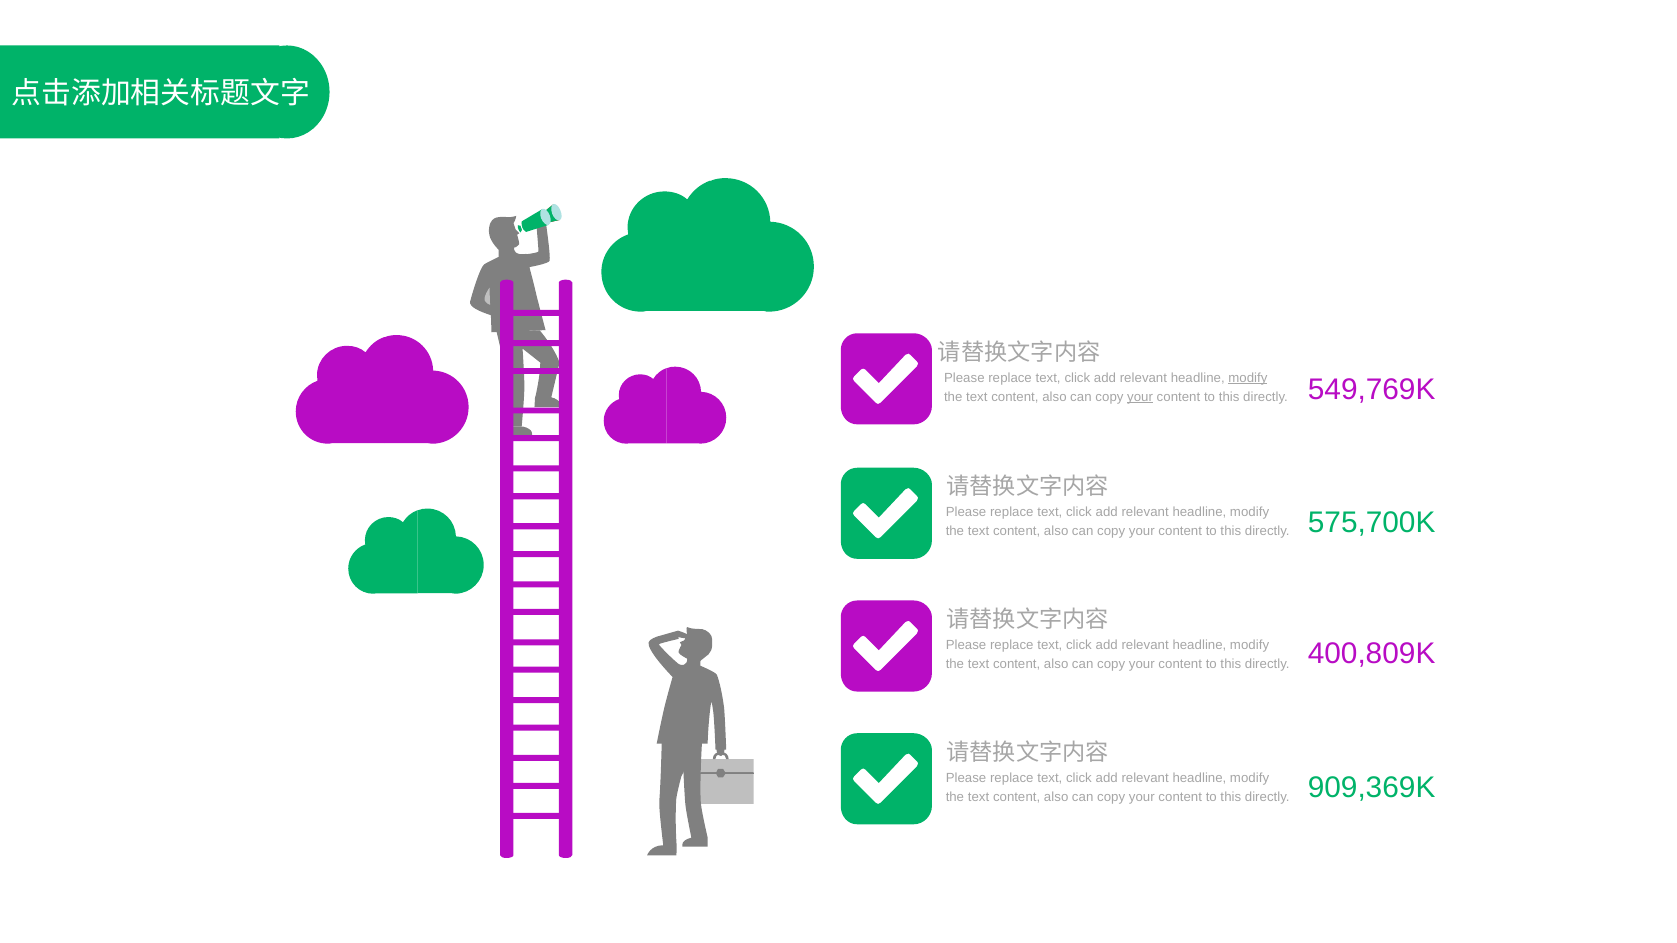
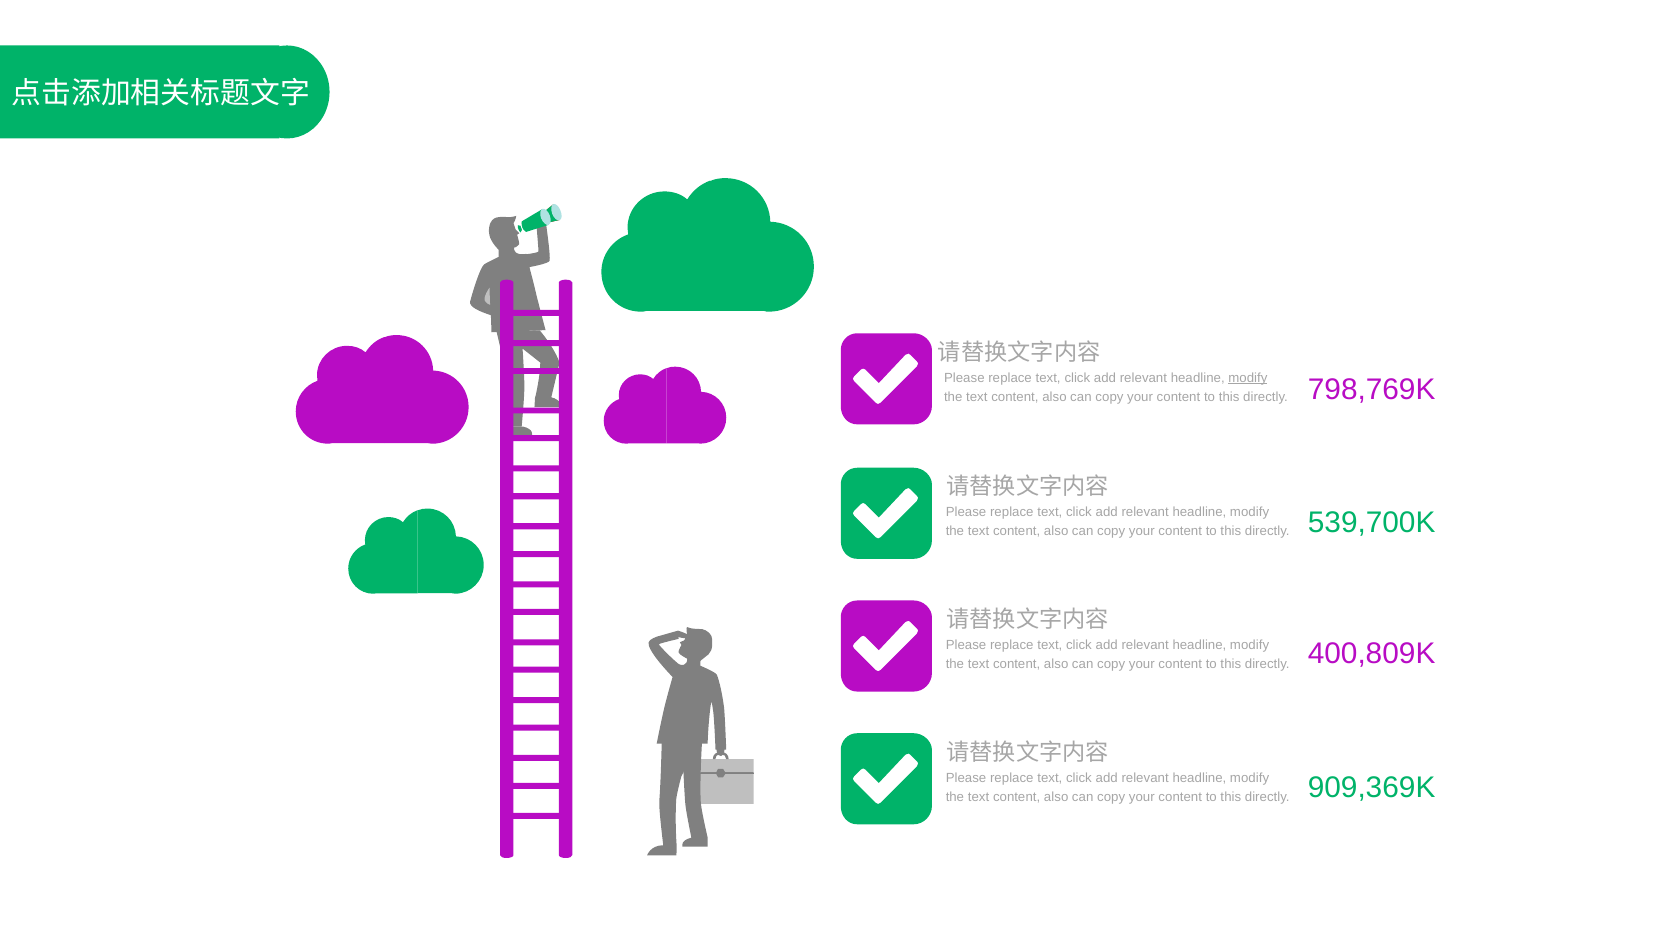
your underline: present -> none (1140, 397)
549,769K: 549,769K -> 798,769K (1372, 390)
575,700K: 575,700K -> 539,700K (1372, 523)
